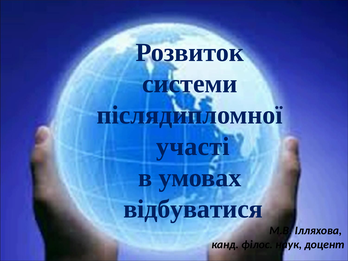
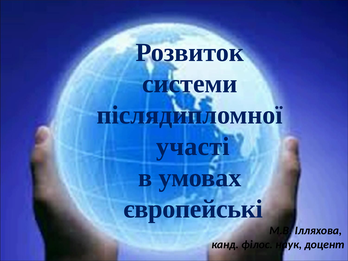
відбуватися: відбуватися -> європейські (193, 209)
